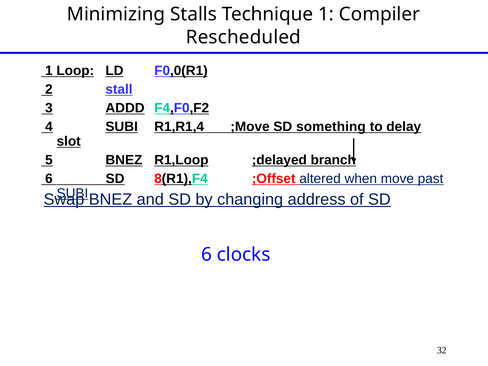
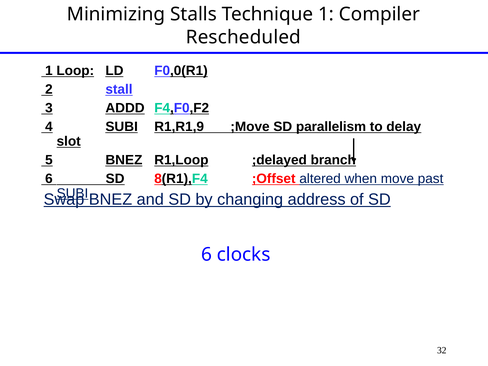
R1,R1,4: R1,R1,4 -> R1,R1,9 (179, 127)
something: something -> parallelism (331, 127)
